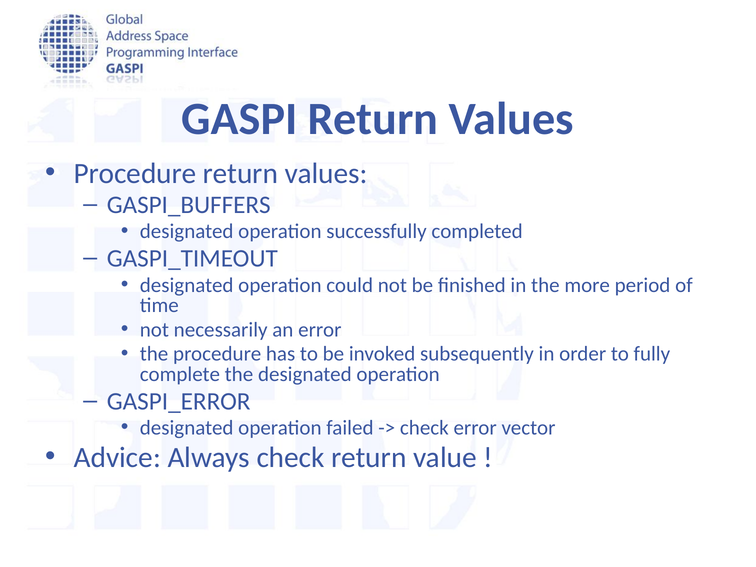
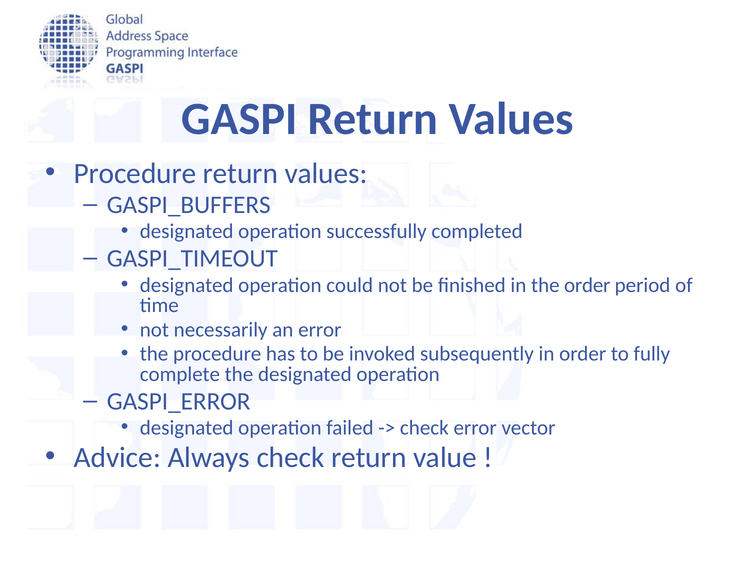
the more: more -> order (587, 285)
